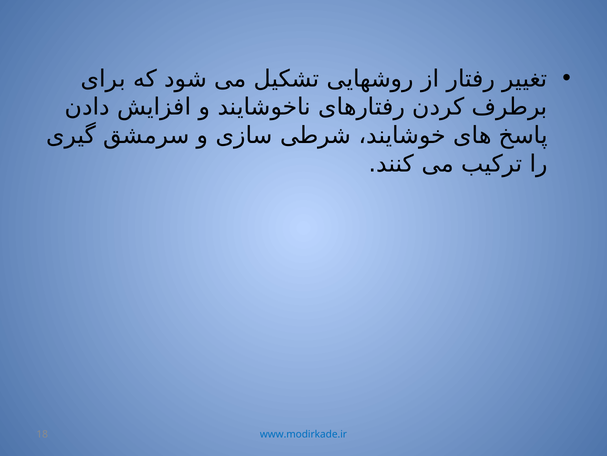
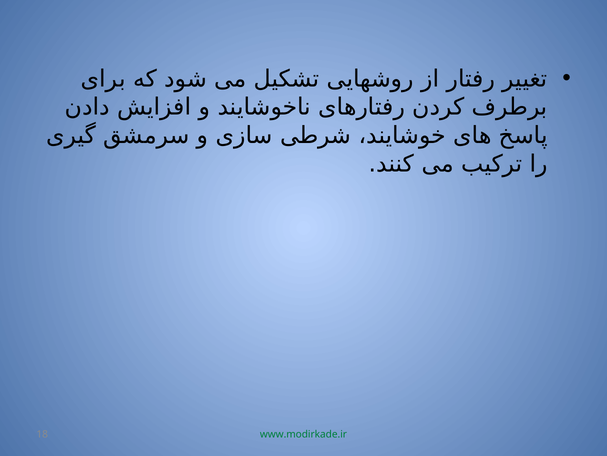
www.modirkade.ir colour: blue -> green (303, 434)
